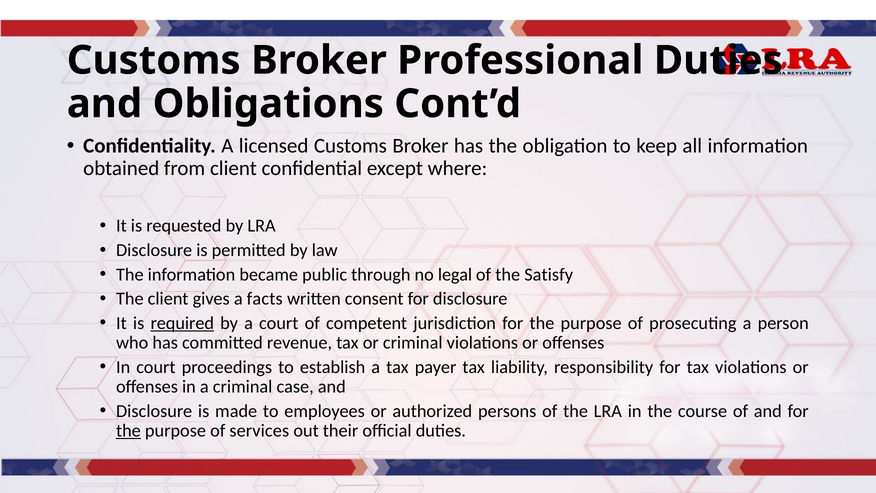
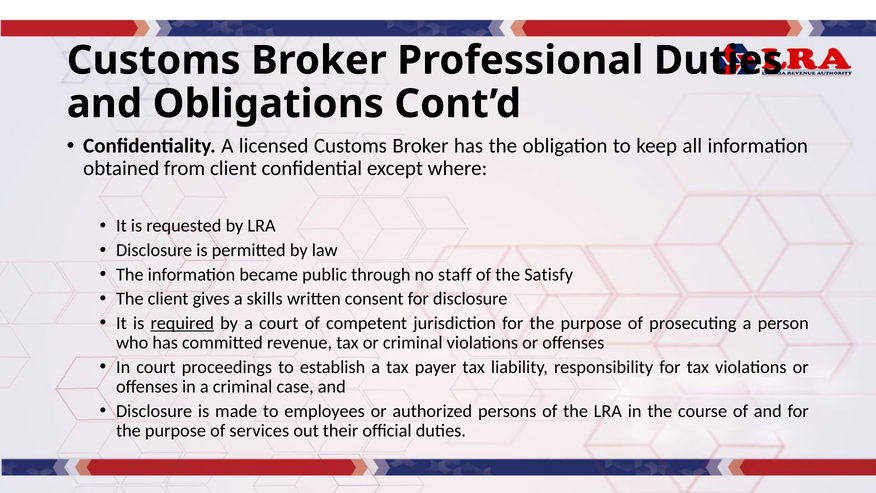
legal: legal -> staff (455, 274)
facts: facts -> skills (265, 299)
the underline: present -> none (128, 431)
